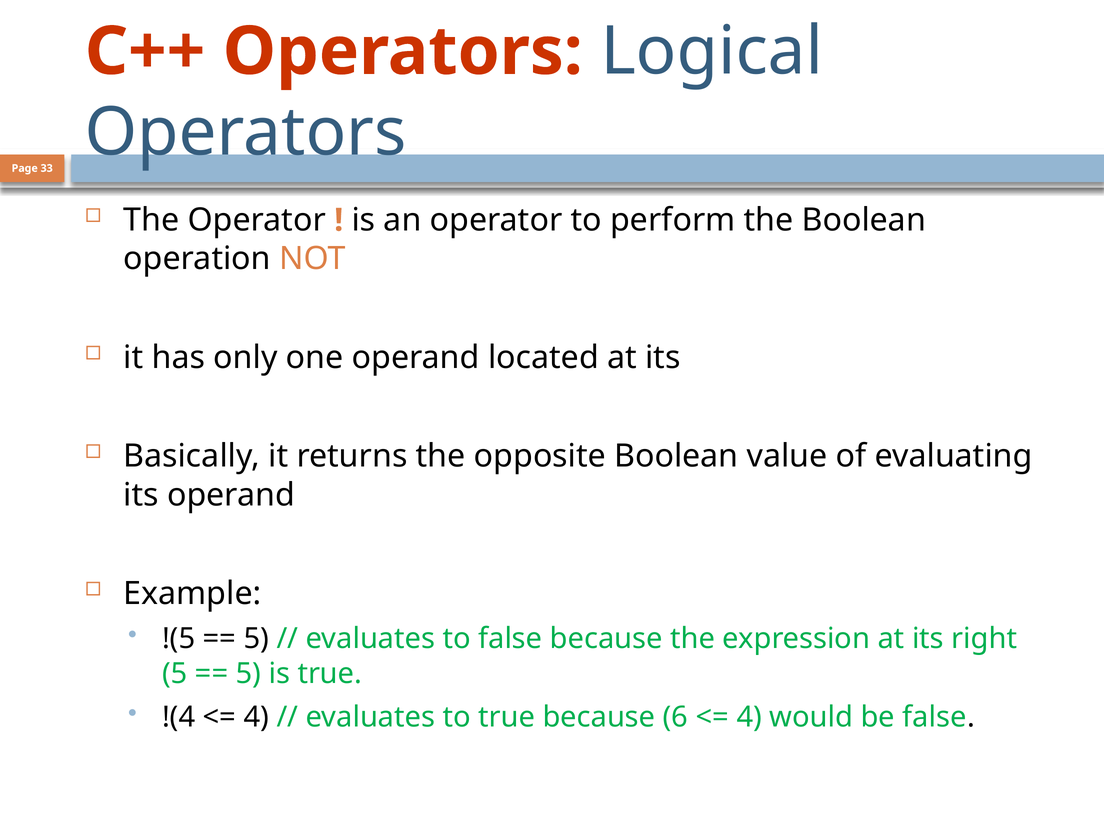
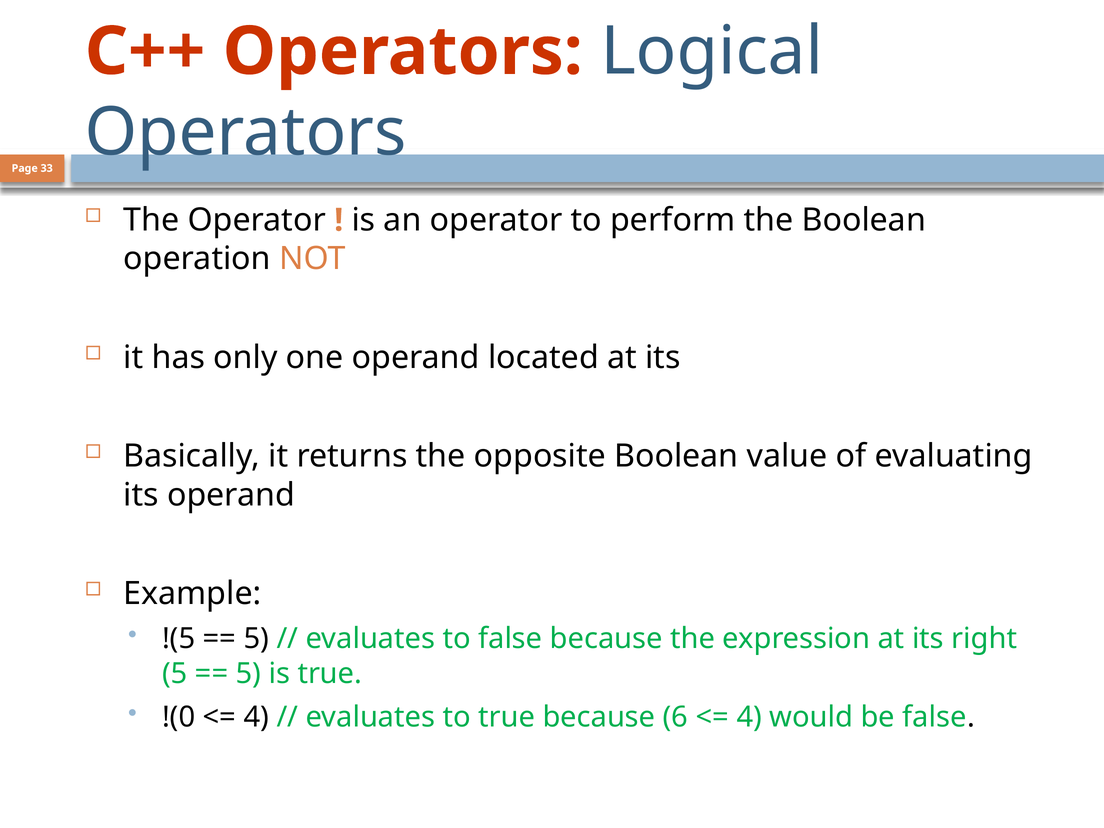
!(4: !(4 -> !(0 (179, 717)
